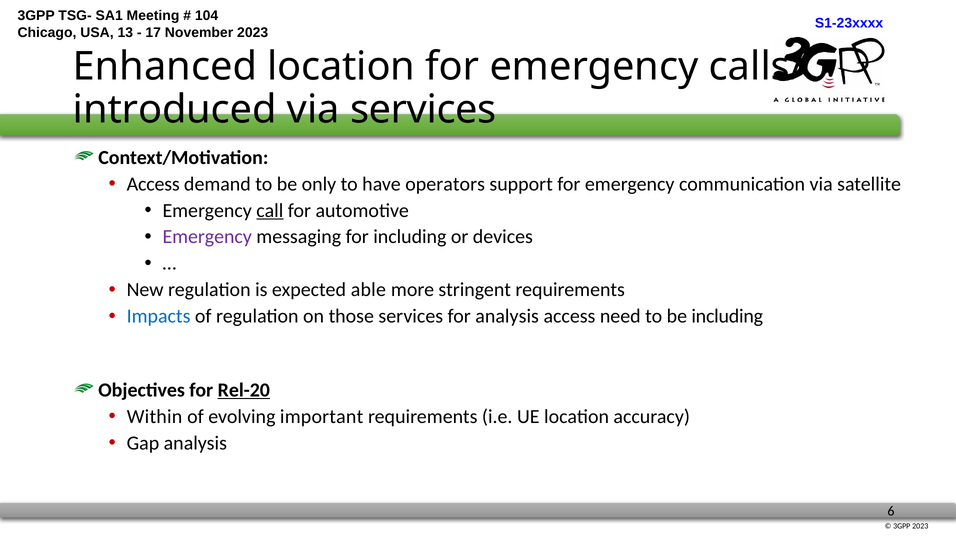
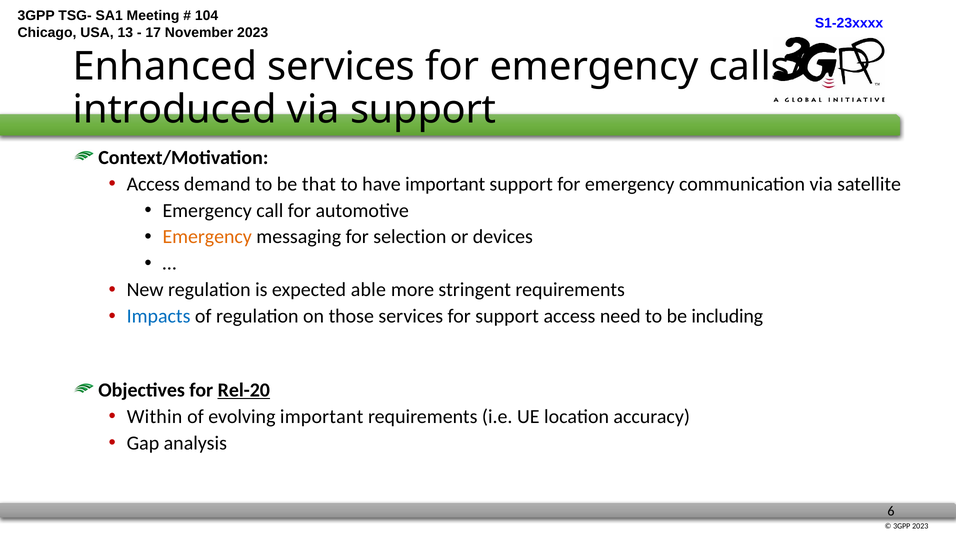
Enhanced location: location -> services (341, 66)
via services: services -> support (423, 110)
only: only -> that (319, 184)
have operators: operators -> important (445, 184)
call underline: present -> none (270, 210)
Emergency colour: purple -> orange (207, 237)
for including: including -> selection (410, 237)
for analysis: analysis -> support (507, 316)
